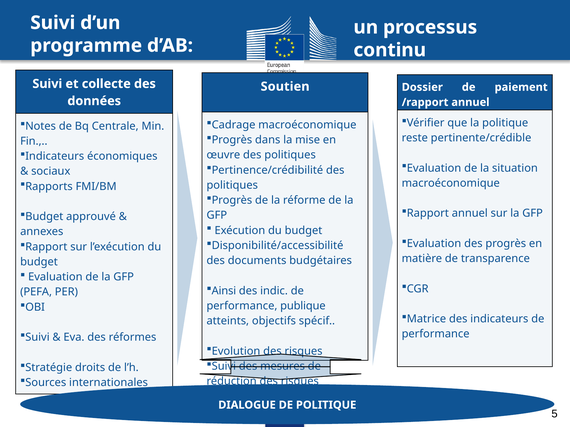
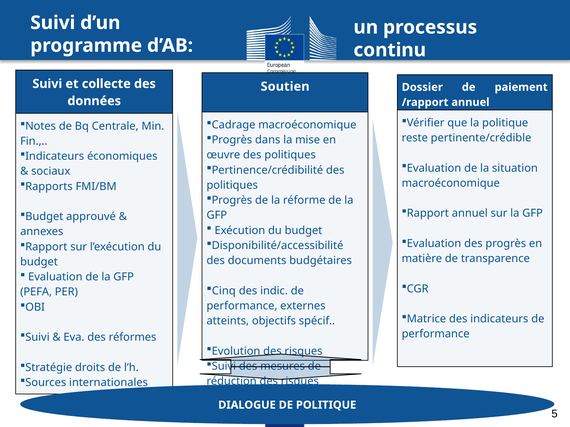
Ainsi: Ainsi -> Cinq (224, 291)
publique: publique -> externes (303, 306)
